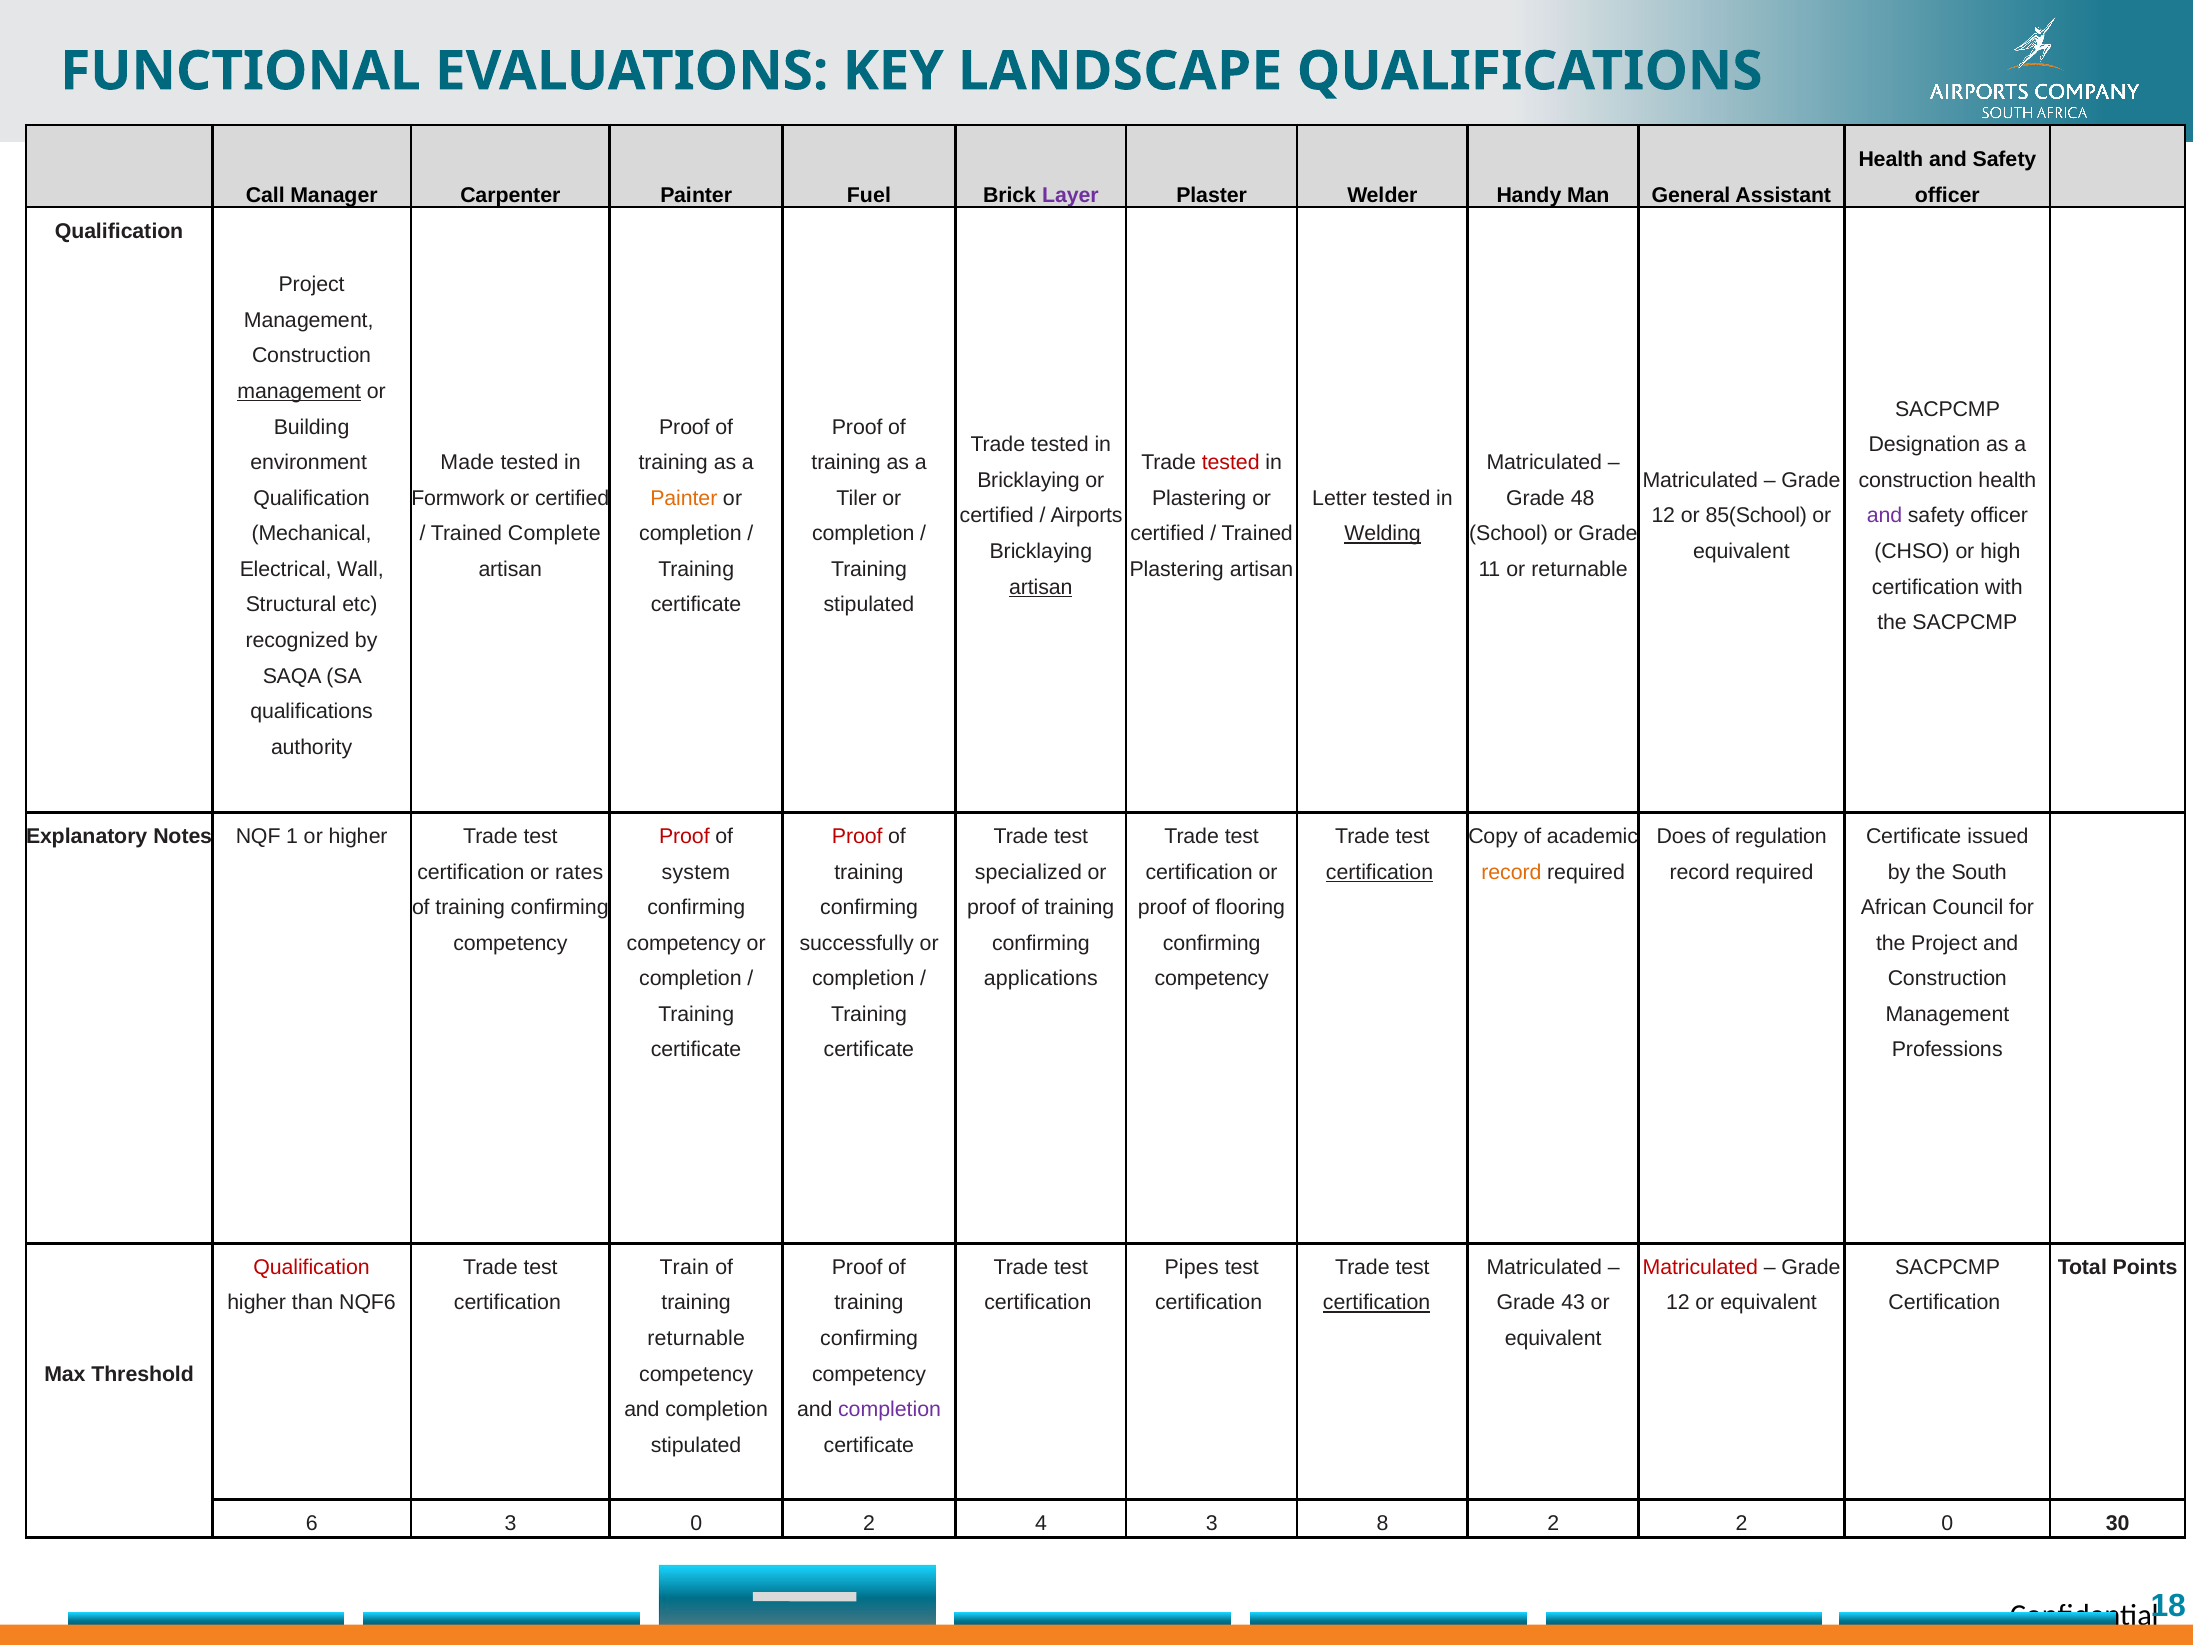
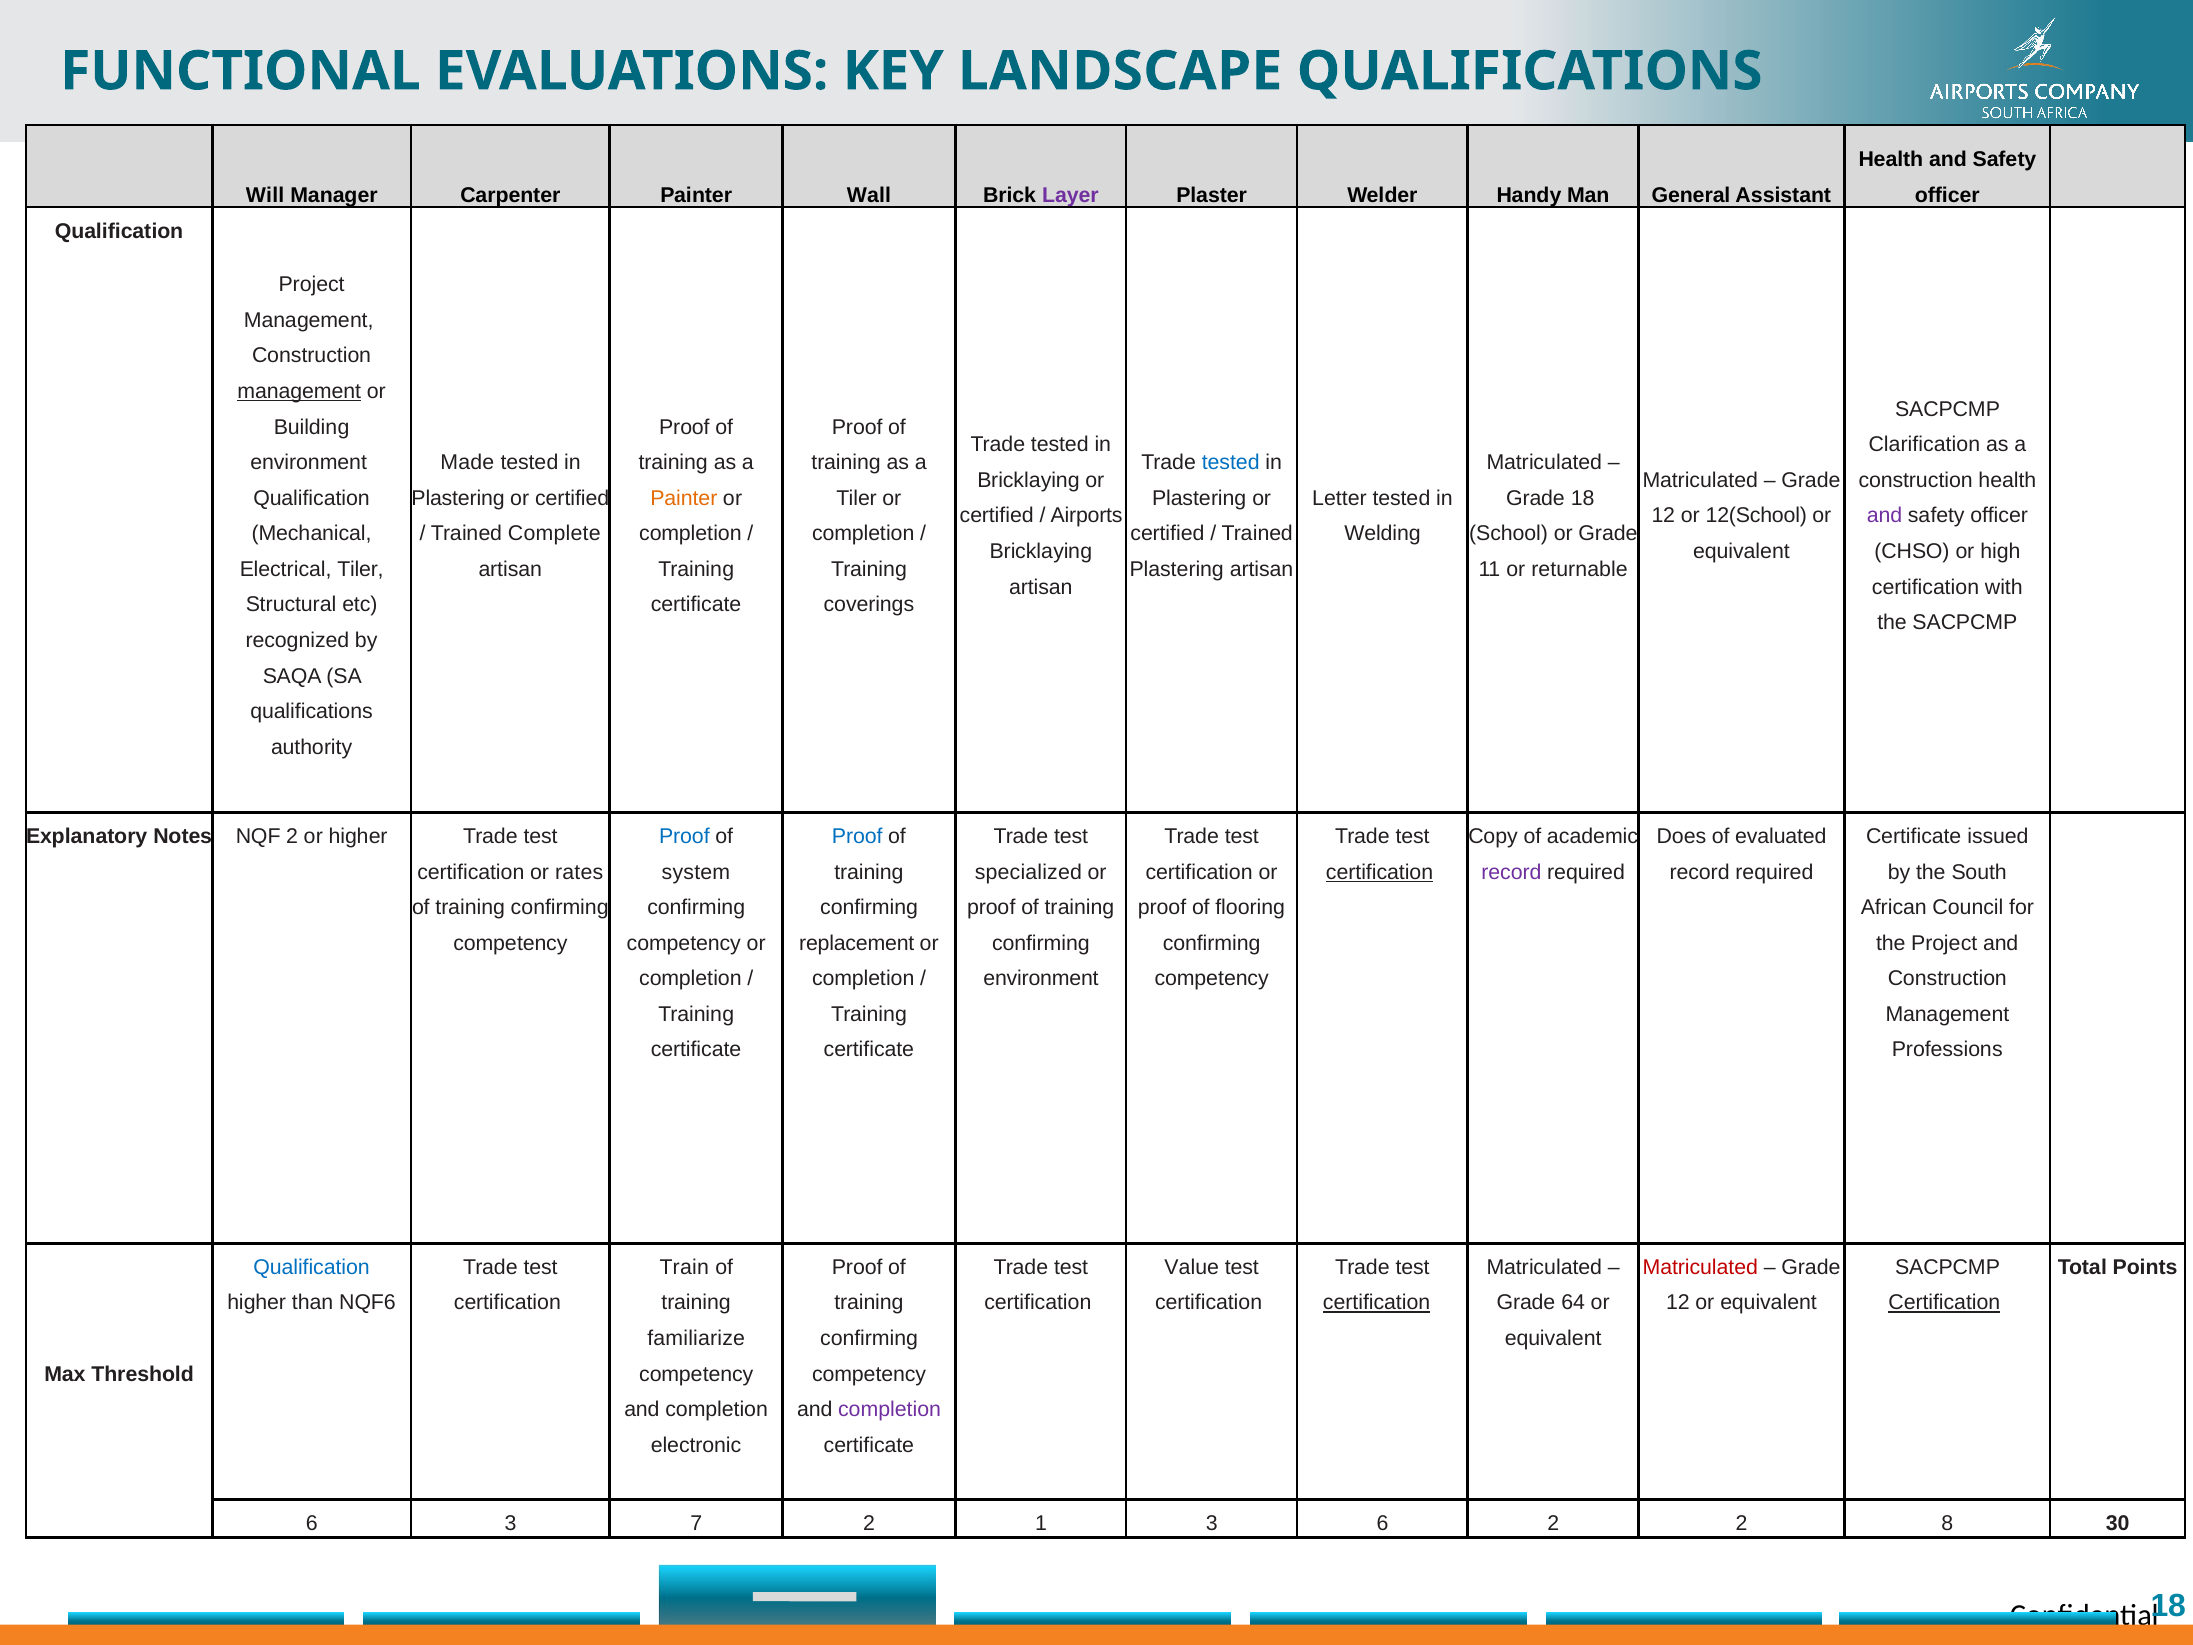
Call: Call -> Will (265, 195)
Fuel: Fuel -> Wall (869, 195)
Designation: Designation -> Clarification (1924, 445)
tested colour: red -> blue (1231, 462)
Formwork: Formwork -> Plastering (458, 498)
Grade 48: 48 -> 18 (1583, 498)
85(School: 85(School -> 12(School (1756, 516)
Welding underline: present -> none (1383, 534)
Electrical Wall: Wall -> Tiler (360, 569)
artisan underline: present -> none (1041, 587)
stipulated: stipulated -> coverings (869, 605)
NQF 1: 1 -> 2 (292, 836)
Proof colour: red -> blue (684, 836)
Proof colour: red -> blue (857, 836)
regulation: regulation -> evaluated (1781, 836)
record colour: orange -> purple (1511, 872)
successfully: successfully -> replacement (857, 943)
applications: applications -> environment (1041, 979)
Qualification colour: red -> blue (312, 1267)
Pipes: Pipes -> Value (1192, 1267)
43: 43 -> 64 (1573, 1303)
Certification underline: none -> present (1944, 1303)
returnable: returnable -> familiarize (696, 1338)
stipulated: stipulated -> electronic (696, 1445)
3 0: 0 -> 7 (696, 1523)
4: 4 -> 1 (1041, 1523)
3 8: 8 -> 6 (1383, 1523)
2 0: 0 -> 8 (1947, 1523)
